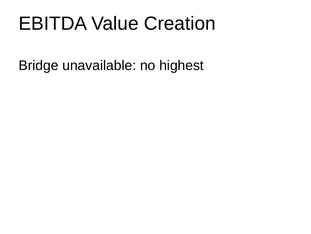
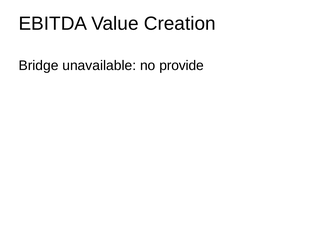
highest: highest -> provide (182, 65)
